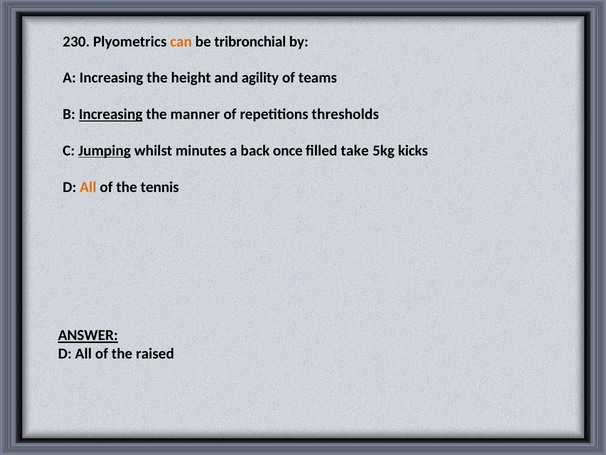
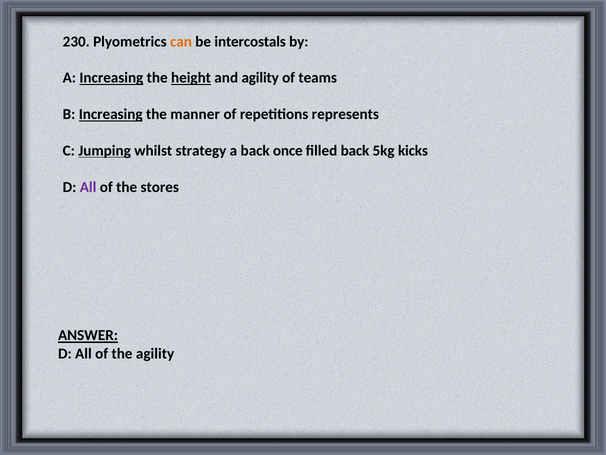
tribronchial: tribronchial -> intercostals (250, 42)
Increasing underline: none -> present (111, 78)
height underline: none -> present (191, 78)
thresholds: thresholds -> represents (345, 114)
minutes: minutes -> strategy (201, 151)
filled take: take -> back (355, 151)
All colour: orange -> purple (88, 187)
tennis: tennis -> stores (160, 187)
the raised: raised -> agility (155, 353)
